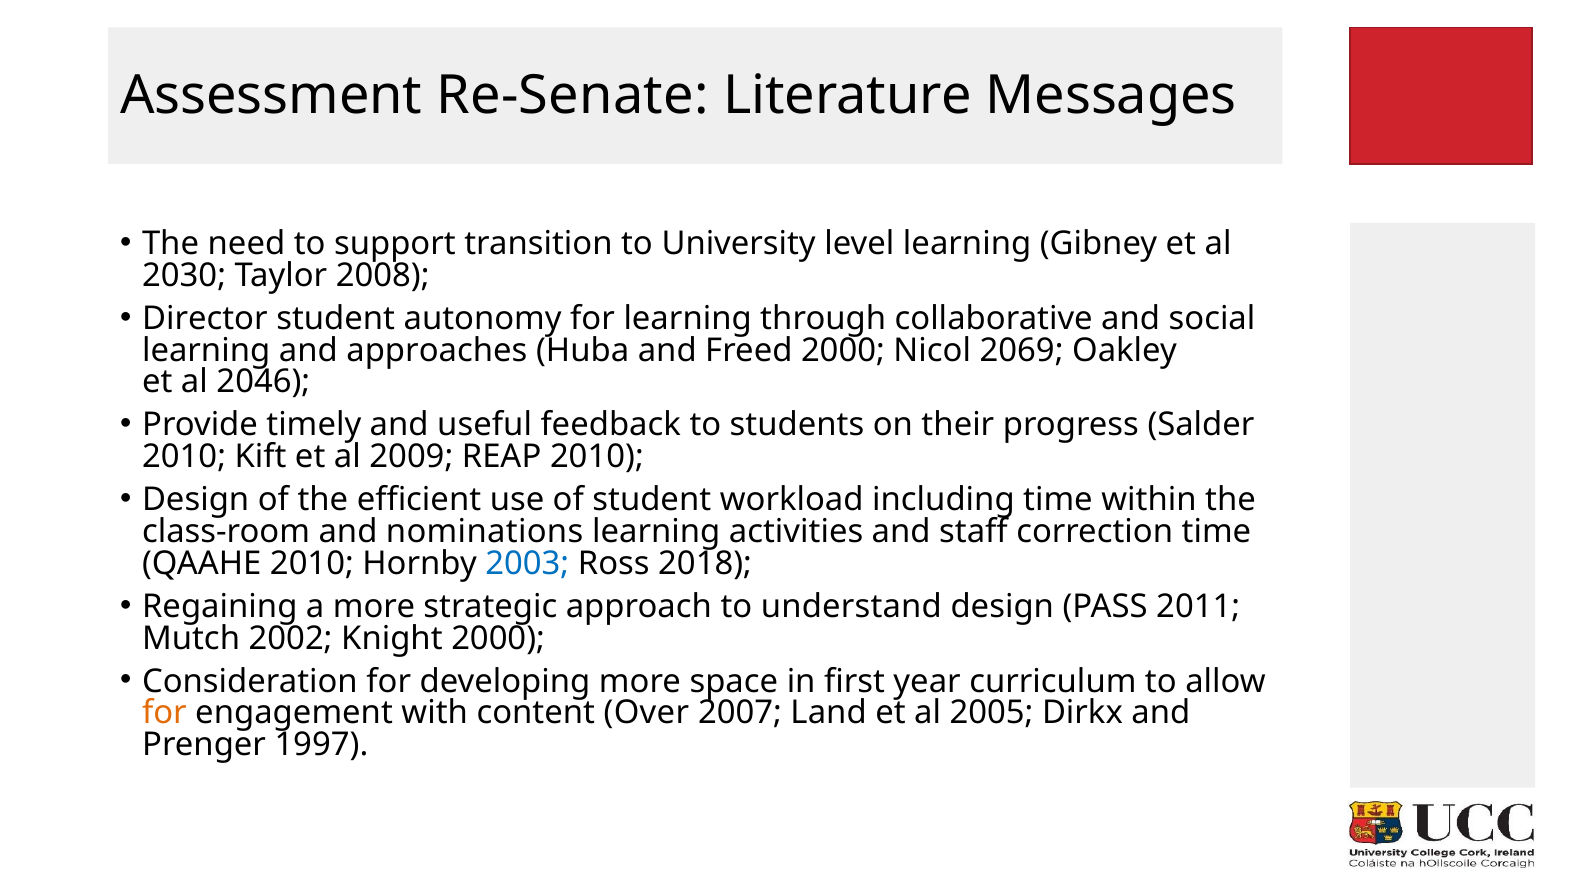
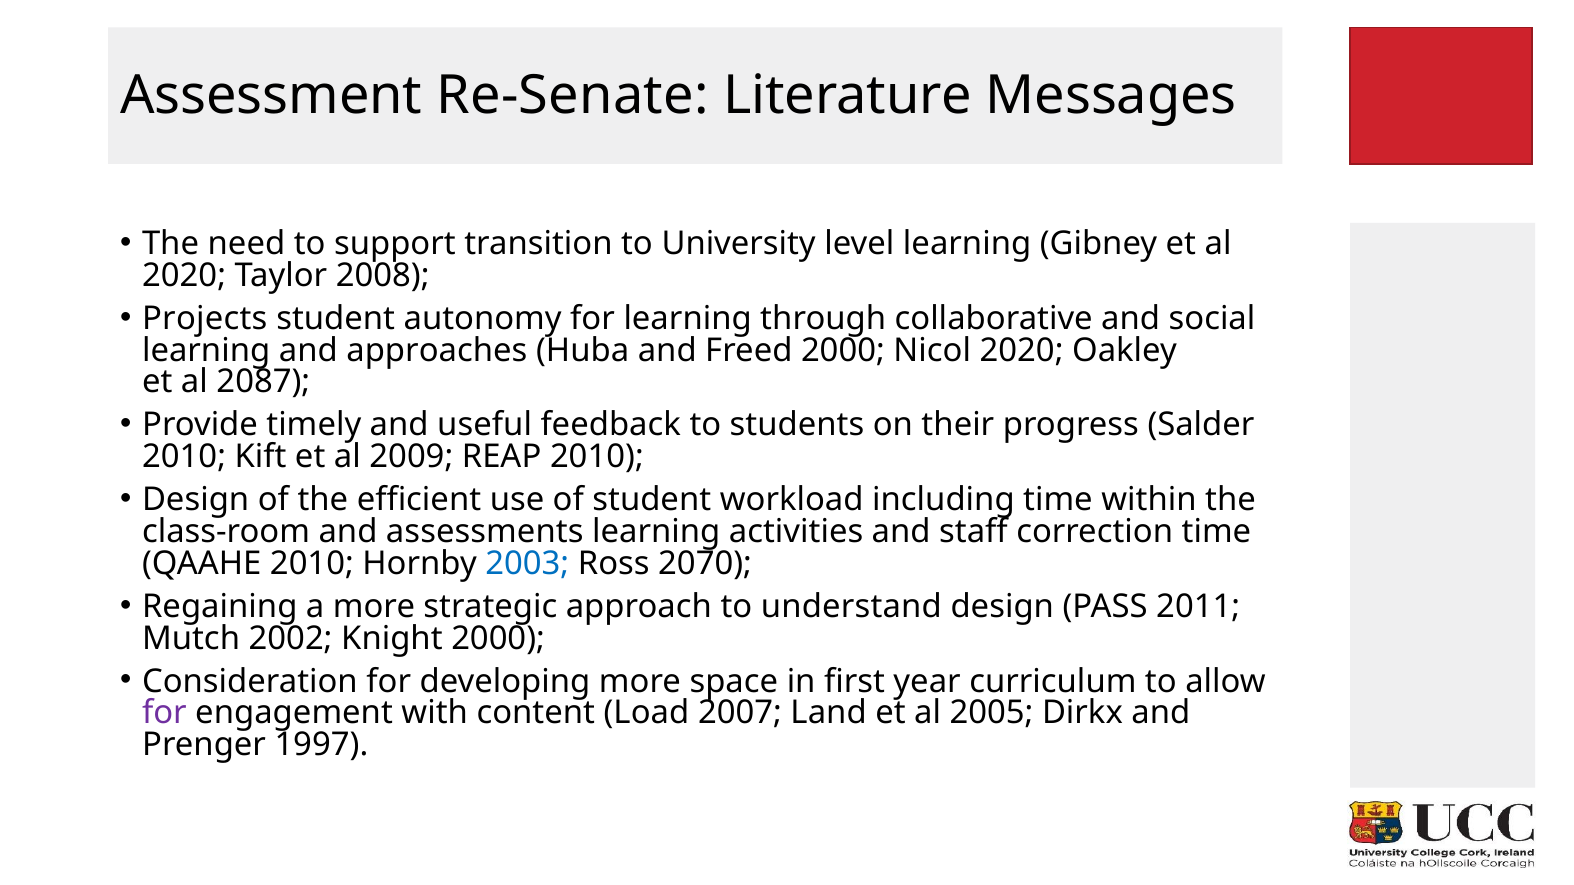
2030: 2030 -> 2020 (184, 276)
Director: Director -> Projects (205, 318)
Nicol 2069: 2069 -> 2020 (1022, 350)
2046: 2046 -> 2087 (263, 382)
nominations: nominations -> assessments (485, 532)
2018: 2018 -> 2070 (705, 564)
for colour: orange -> purple (164, 713)
Over: Over -> Load (646, 713)
